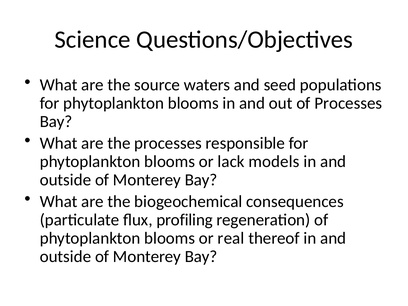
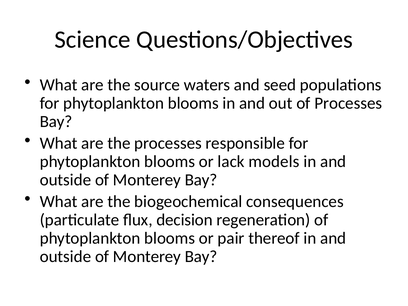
profiling: profiling -> decision (185, 220)
real: real -> pair (231, 238)
